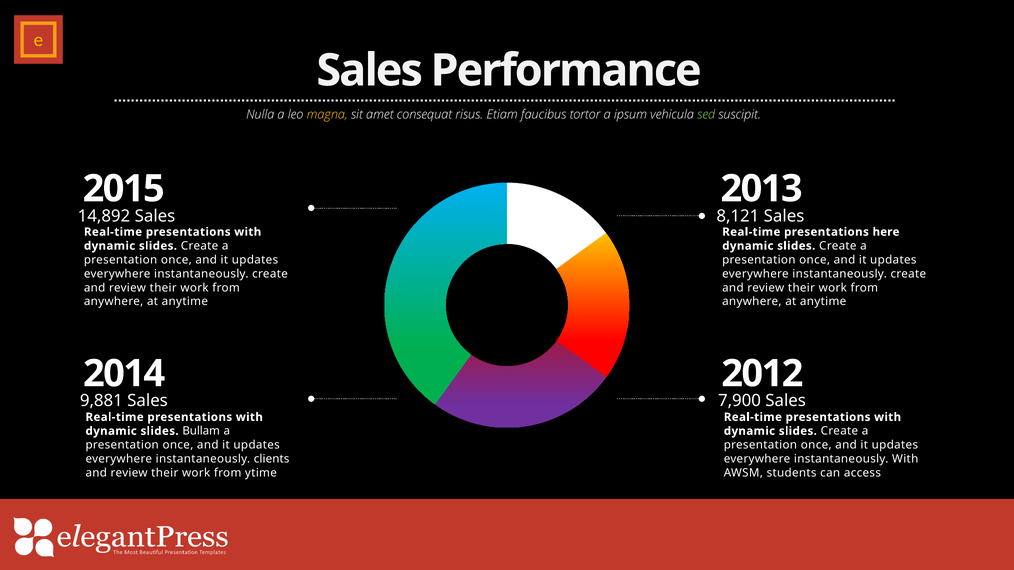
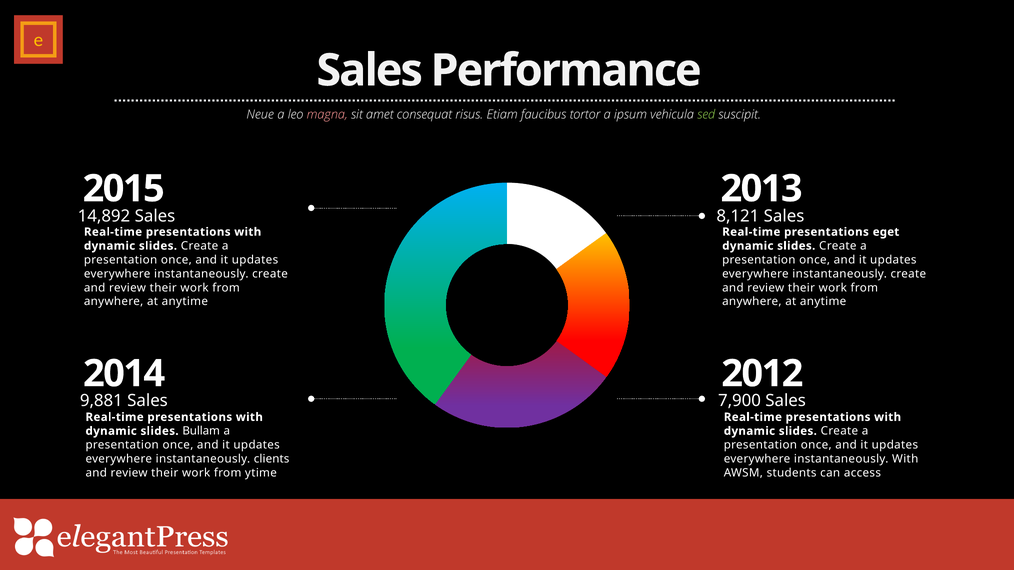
Nulla: Nulla -> Neue (260, 114)
magna colour: yellow -> pink (327, 114)
here: here -> eget (886, 232)
